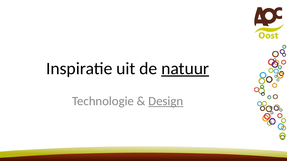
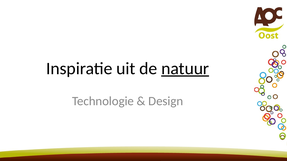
Design underline: present -> none (166, 101)
